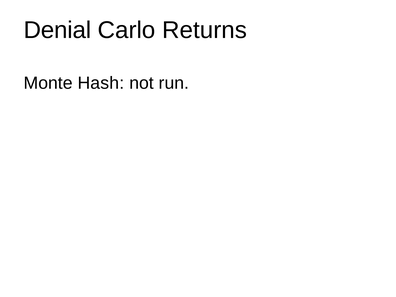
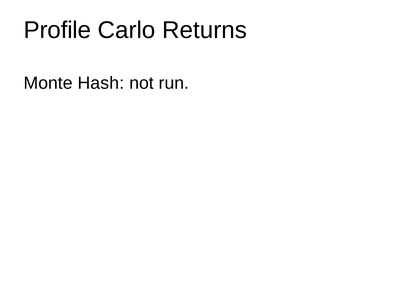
Denial: Denial -> Profile (57, 30)
